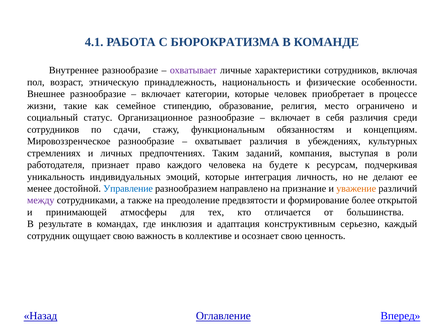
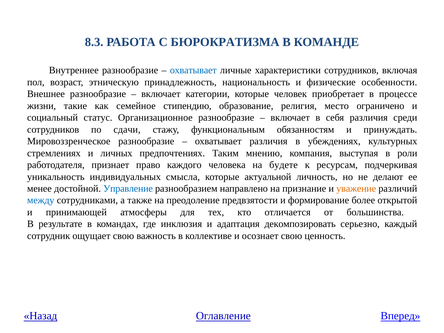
4.1: 4.1 -> 8.3 (94, 42)
охватывает colour: purple -> blue (193, 70)
концепциям: концепциям -> принуждать (390, 129)
заданий: заданий -> мнению (264, 153)
эмоций: эмоций -> смысла (183, 177)
интеграция: интеграция -> актуальной (268, 177)
между colour: purple -> blue (41, 200)
конструктивным: конструктивным -> декомпозировать (300, 224)
